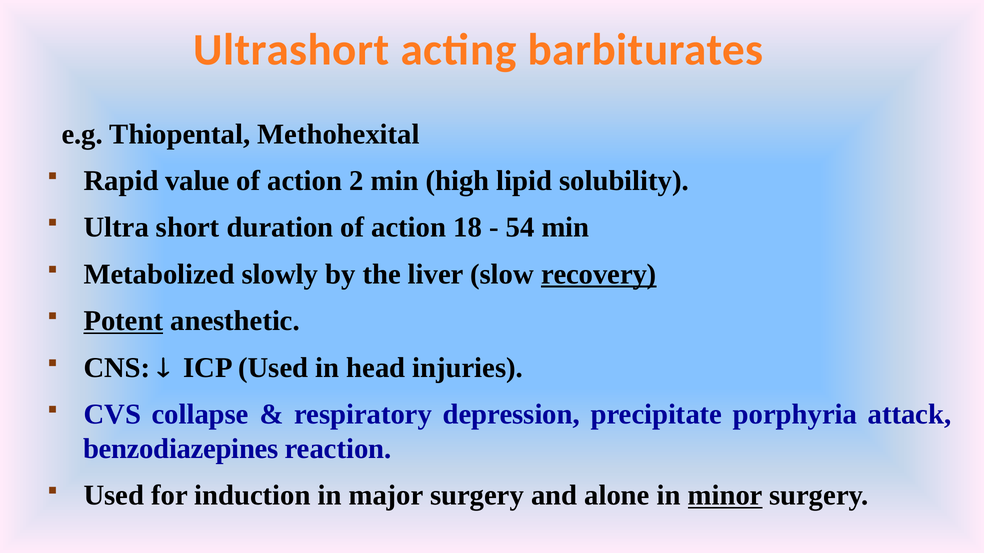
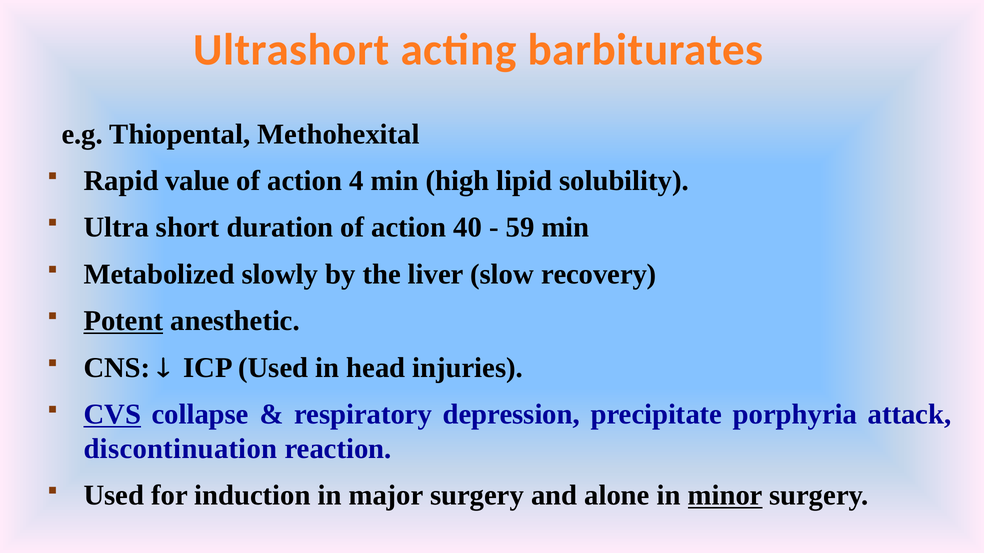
2: 2 -> 4 (356, 181)
18: 18 -> 40 (468, 228)
54: 54 -> 59 (520, 228)
recovery underline: present -> none (599, 274)
CVS underline: none -> present (112, 415)
benzodiazepines: benzodiazepines -> discontinuation (180, 449)
